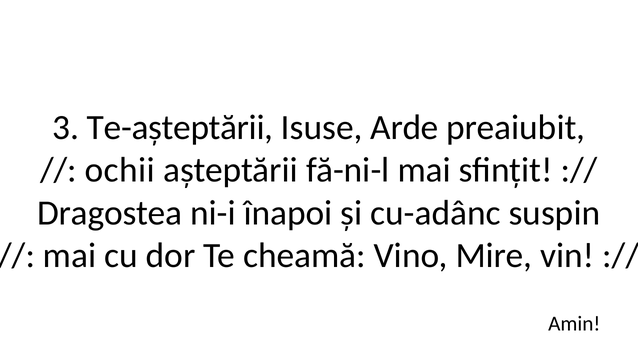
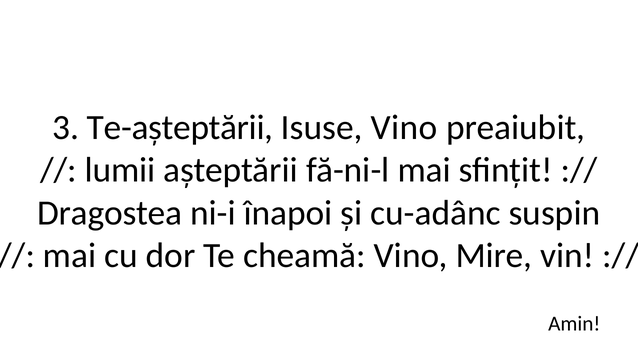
Isuse Arde: Arde -> Vino (404, 128)
ochii: ochii -> lumii (120, 170)
